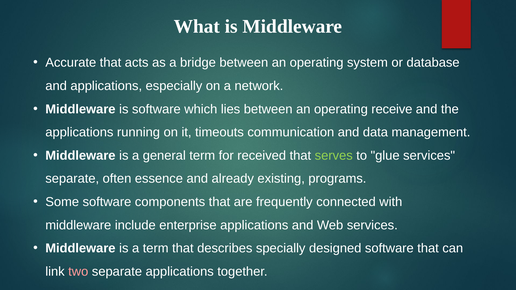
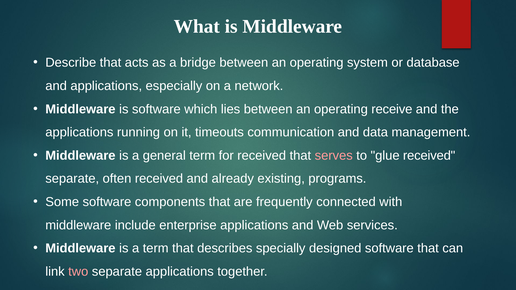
Accurate: Accurate -> Describe (71, 63)
serves colour: light green -> pink (334, 156)
glue services: services -> received (429, 156)
often essence: essence -> received (159, 179)
